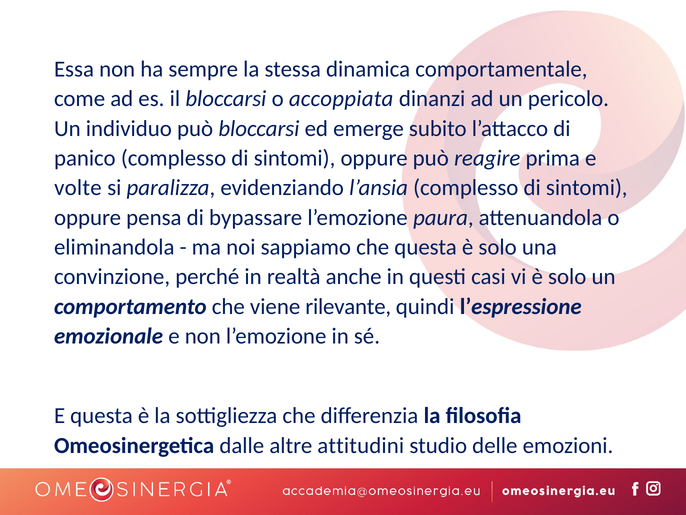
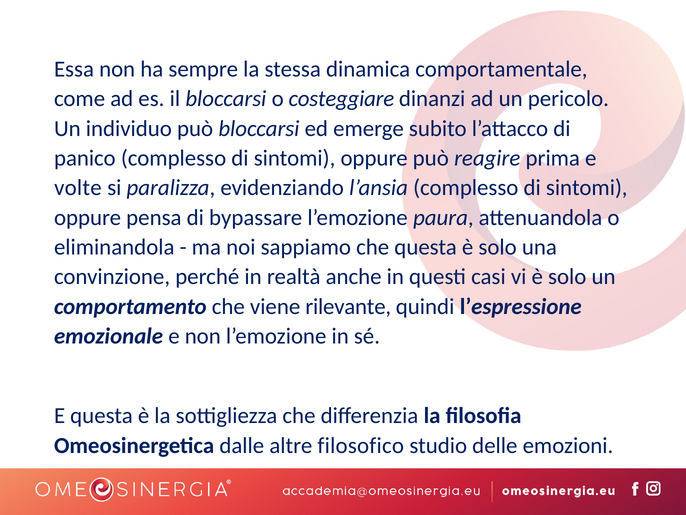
accoppiata: accoppiata -> costeggiare (341, 99)
attitudini: attitudini -> filosofico (361, 445)
